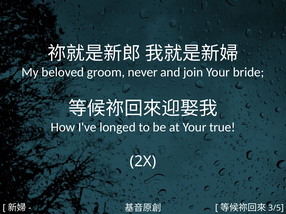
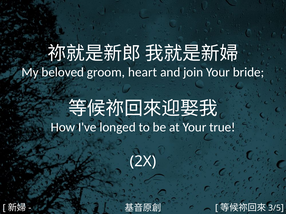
never: never -> heart (143, 72)
